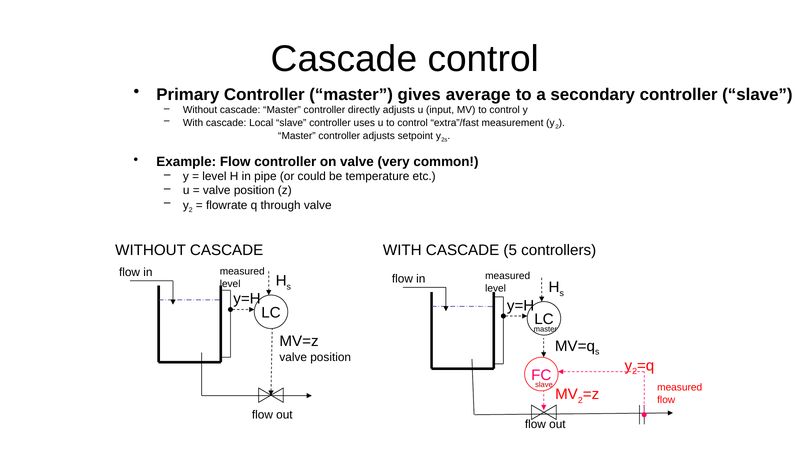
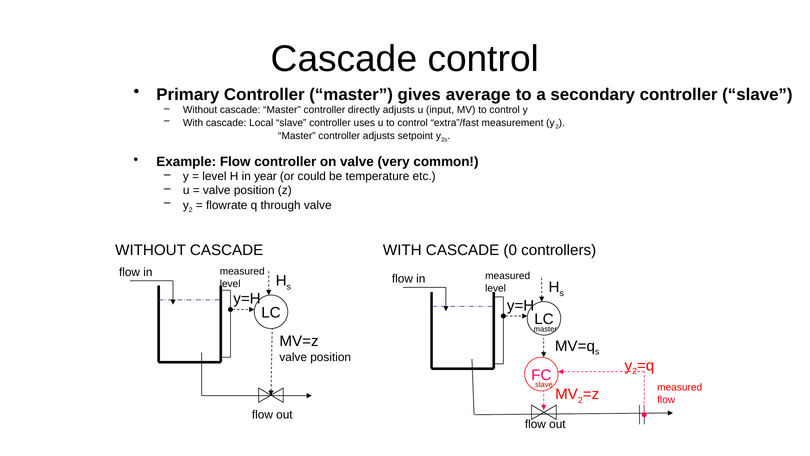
pipe: pipe -> year (265, 176)
5: 5 -> 0 (510, 250)
